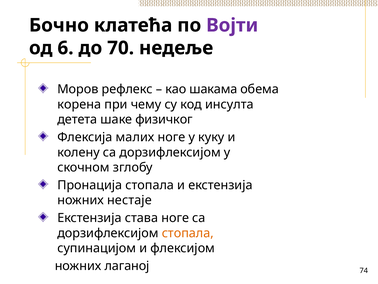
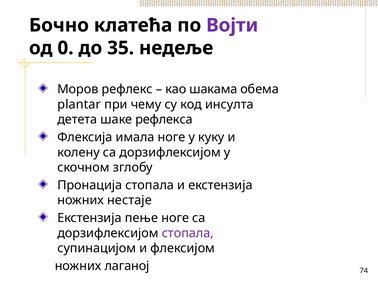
6: 6 -> 0 (66, 48)
70: 70 -> 35 (121, 48)
корена: корена -> plantar (79, 104)
физичког: физичког -> рефлекса (164, 119)
малих: малих -> имала (135, 137)
става: става -> пење (141, 218)
стопала colour: orange -> purple (188, 233)
